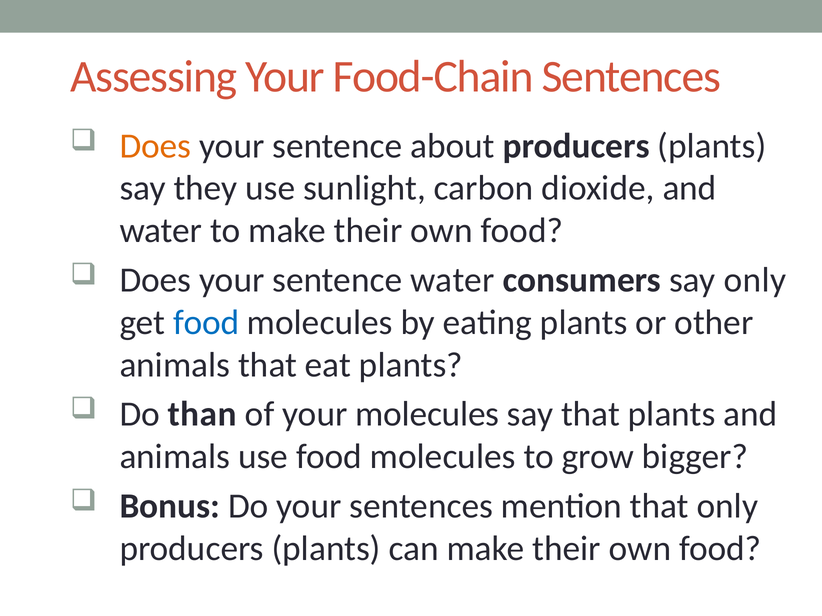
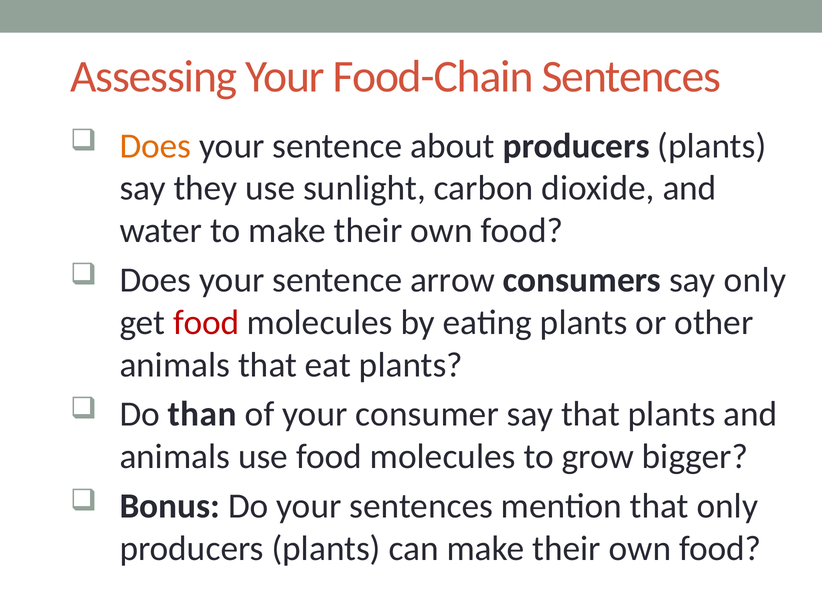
sentence water: water -> arrow (452, 280)
food colour: blue -> red (206, 323)
your molecules: molecules -> consumer (427, 415)
